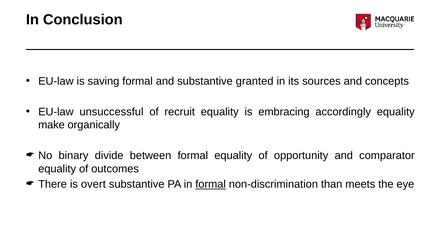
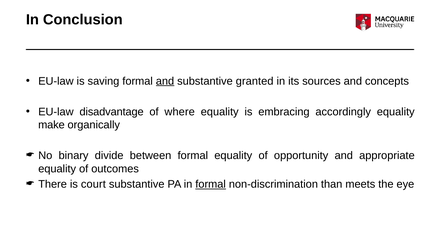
and underline: none -> present (165, 81)
unsuccessful: unsuccessful -> disadvantage (112, 112)
recruit: recruit -> where (180, 112)
comparator: comparator -> appropriate (387, 156)
overt: overt -> court (93, 184)
